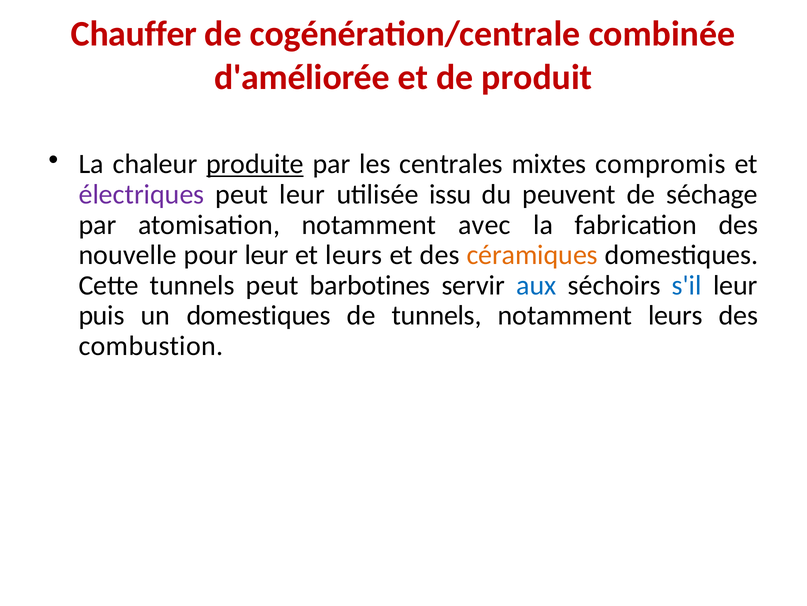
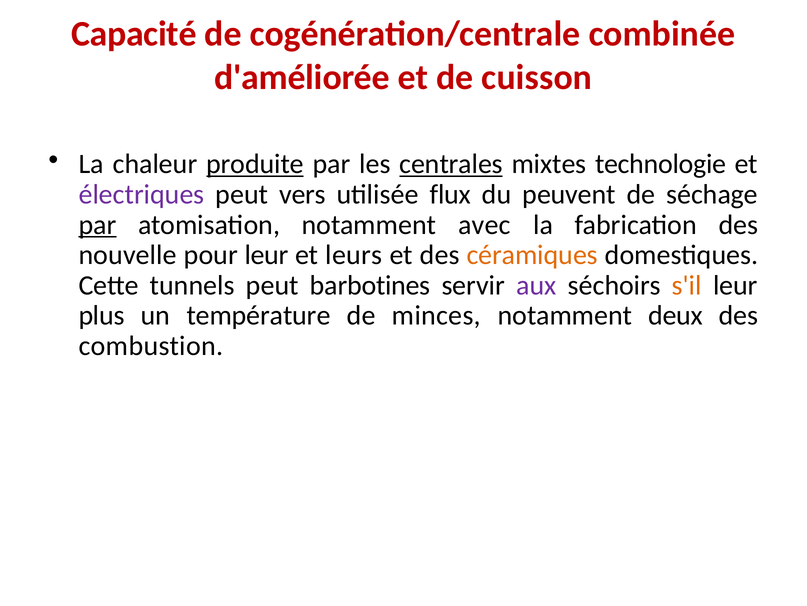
Chauffer: Chauffer -> Capacité (134, 34)
produit: produit -> cuisson (537, 77)
centrales underline: none -> present (451, 164)
compromis: compromis -> technologie (661, 164)
peut leur: leur -> vers (302, 194)
issu: issu -> flux (450, 194)
par underline: none -> present (98, 225)
aux colour: blue -> purple (537, 285)
s'il colour: blue -> orange (687, 285)
puis: puis -> plus (102, 315)
un domestiques: domestiques -> température (258, 315)
de tunnels: tunnels -> minces (436, 315)
notamment leurs: leurs -> deux (675, 315)
